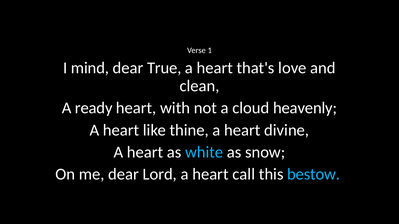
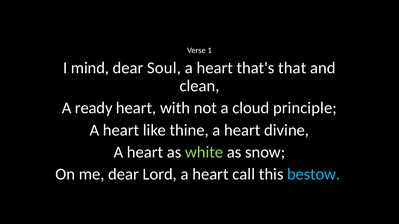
True: True -> Soul (164, 68)
love: love -> that (292, 68)
heavenly: heavenly -> principle (305, 108)
white colour: light blue -> light green (204, 152)
